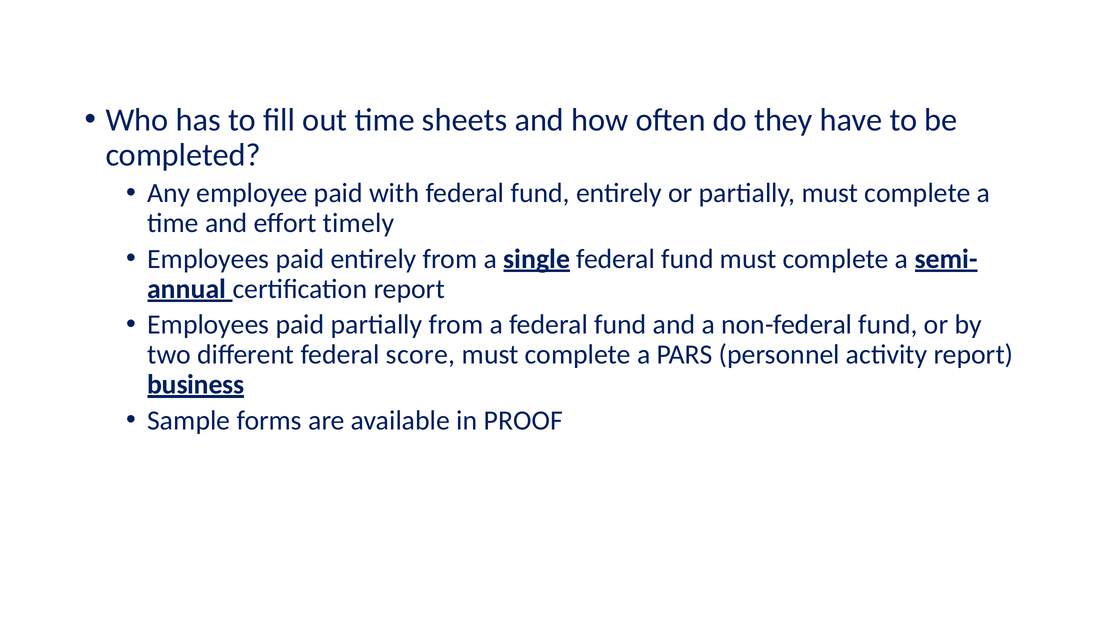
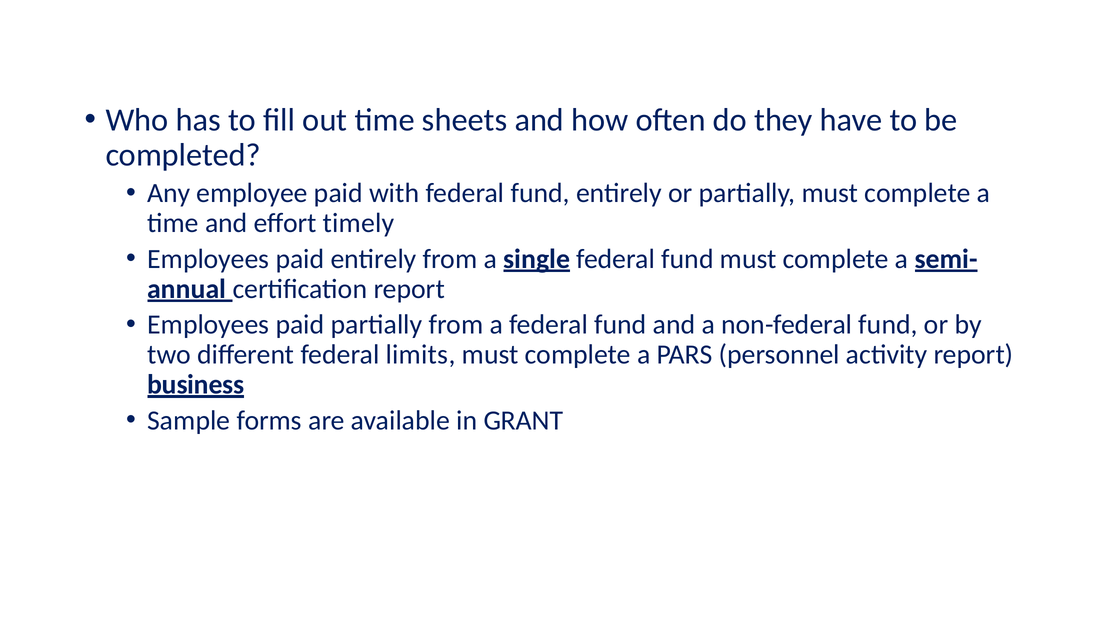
score: score -> limits (421, 355)
PROOF: PROOF -> GRANT (523, 421)
